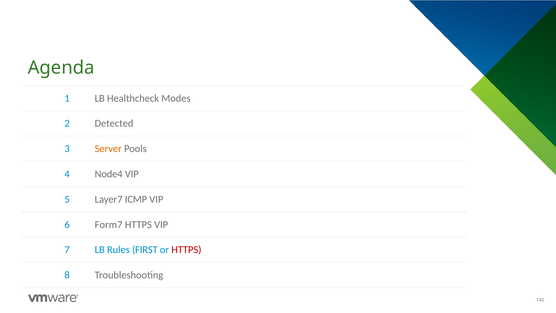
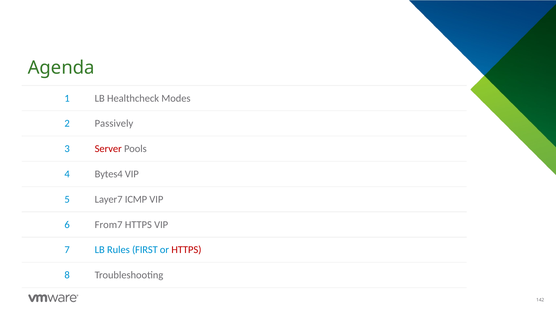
Detected: Detected -> Passively (114, 123)
Server colour: orange -> red (108, 149)
Node4: Node4 -> Bytes4 (109, 174)
Form7: Form7 -> From7 (109, 224)
